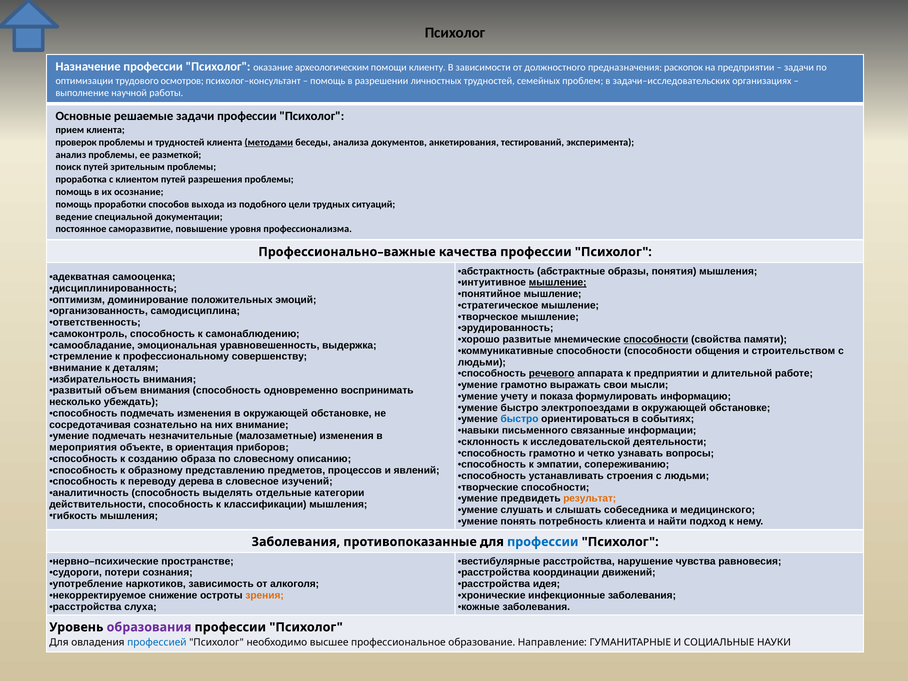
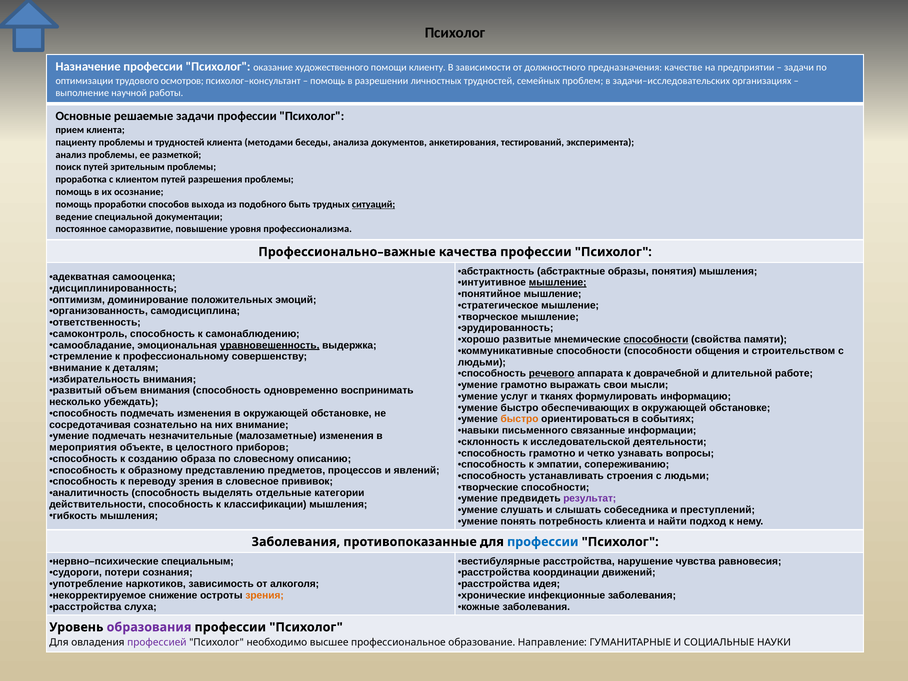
археологическим: археологическим -> художественного (332, 68)
раскопок: раскопок -> качестве (683, 68)
проверок: проверок -> пациенту (76, 142)
методами underline: present -> none (269, 142)
цели: цели -> быть (299, 204)
ситуаций underline: none -> present (374, 204)
уравновешенность underline: none -> present (270, 345)
к предприятии: предприятии -> доврачебной (667, 374)
учету: учету -> услуг (514, 396)
показа: показа -> тканях (556, 396)
электропоездами: электропоездами -> обеспечивающих (585, 408)
быстро colour: blue -> orange (520, 419)
ориентация: ориентация -> целостного (204, 447)
переводу дерева: дерева -> зрения (196, 482)
изучений: изучений -> прививок (307, 482)
результат colour: orange -> purple (590, 499)
медицинского: медицинского -> преступлений (718, 510)
пространстве: пространстве -> специальным (198, 561)
профессией colour: blue -> purple (157, 643)
